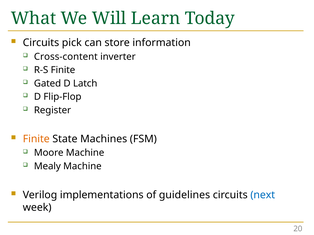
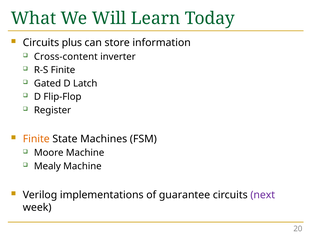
pick: pick -> plus (72, 43)
guidelines: guidelines -> guarantee (185, 195)
next colour: blue -> purple (263, 195)
